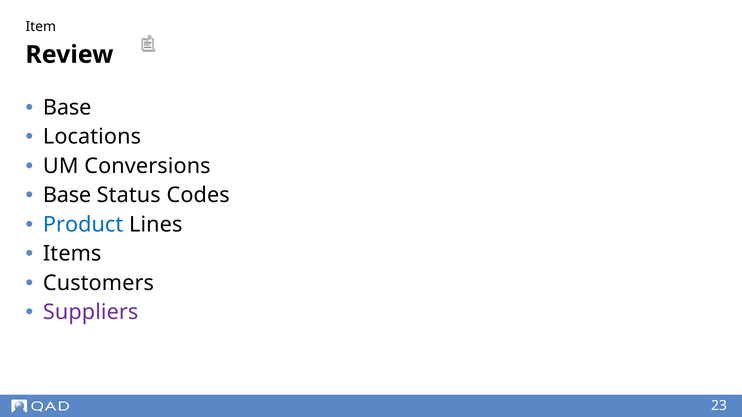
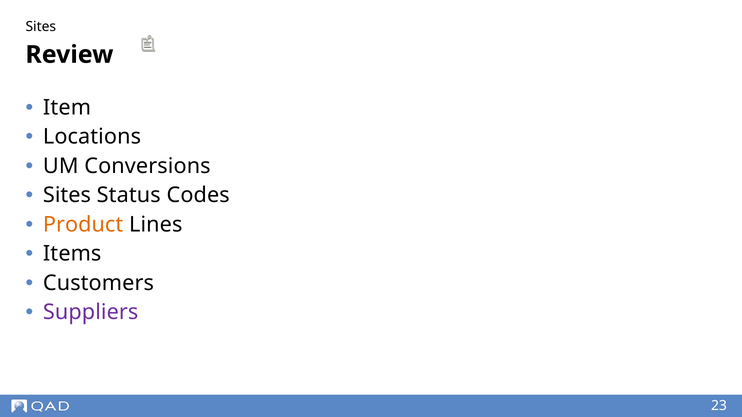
Item: Item -> Sites (41, 27)
Base: Base -> Item (67, 108)
Base: Base -> Sites (67, 195)
Product colour: blue -> orange (83, 225)
